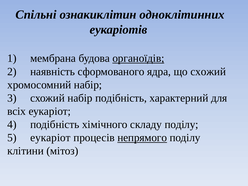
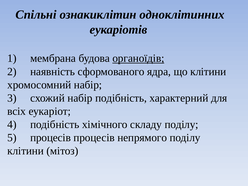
що схожий: схожий -> клітини (208, 72)
5 еукаріот: еукаріот -> процесів (51, 138)
непрямого underline: present -> none (142, 138)
